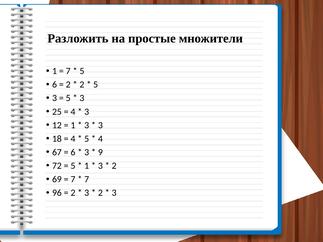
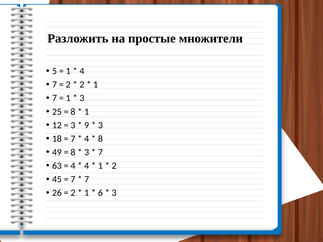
1: 1 -> 5 (55, 71)
7: 7 -> 1 (68, 71)
5: 5 -> 4 (82, 71)
6: 6 -> 7 (55, 85)
5: 5 -> 1 (96, 85)
3: 3 -> 7 (55, 98)
5: 5 -> 1 (68, 98)
4: 4 -> 8 (73, 112)
3: 3 -> 1 (87, 112)
1: 1 -> 3 (73, 125)
3: 3 -> 9 (87, 125)
4: 4 -> 7 (73, 139)
5: 5 -> 4 (87, 139)
4: 4 -> 8 (100, 139)
67: 67 -> 49 (57, 152)
6: 6 -> 8 (73, 152)
9: 9 -> 7 (100, 152)
72: 72 -> 63 (57, 166)
5: 5 -> 4 (73, 166)
1: 1 -> 4 (87, 166)
3: 3 -> 1 (100, 166)
69: 69 -> 45 (57, 179)
96: 96 -> 26 (57, 193)
3: 3 -> 1 (87, 193)
2: 2 -> 6 (100, 193)
